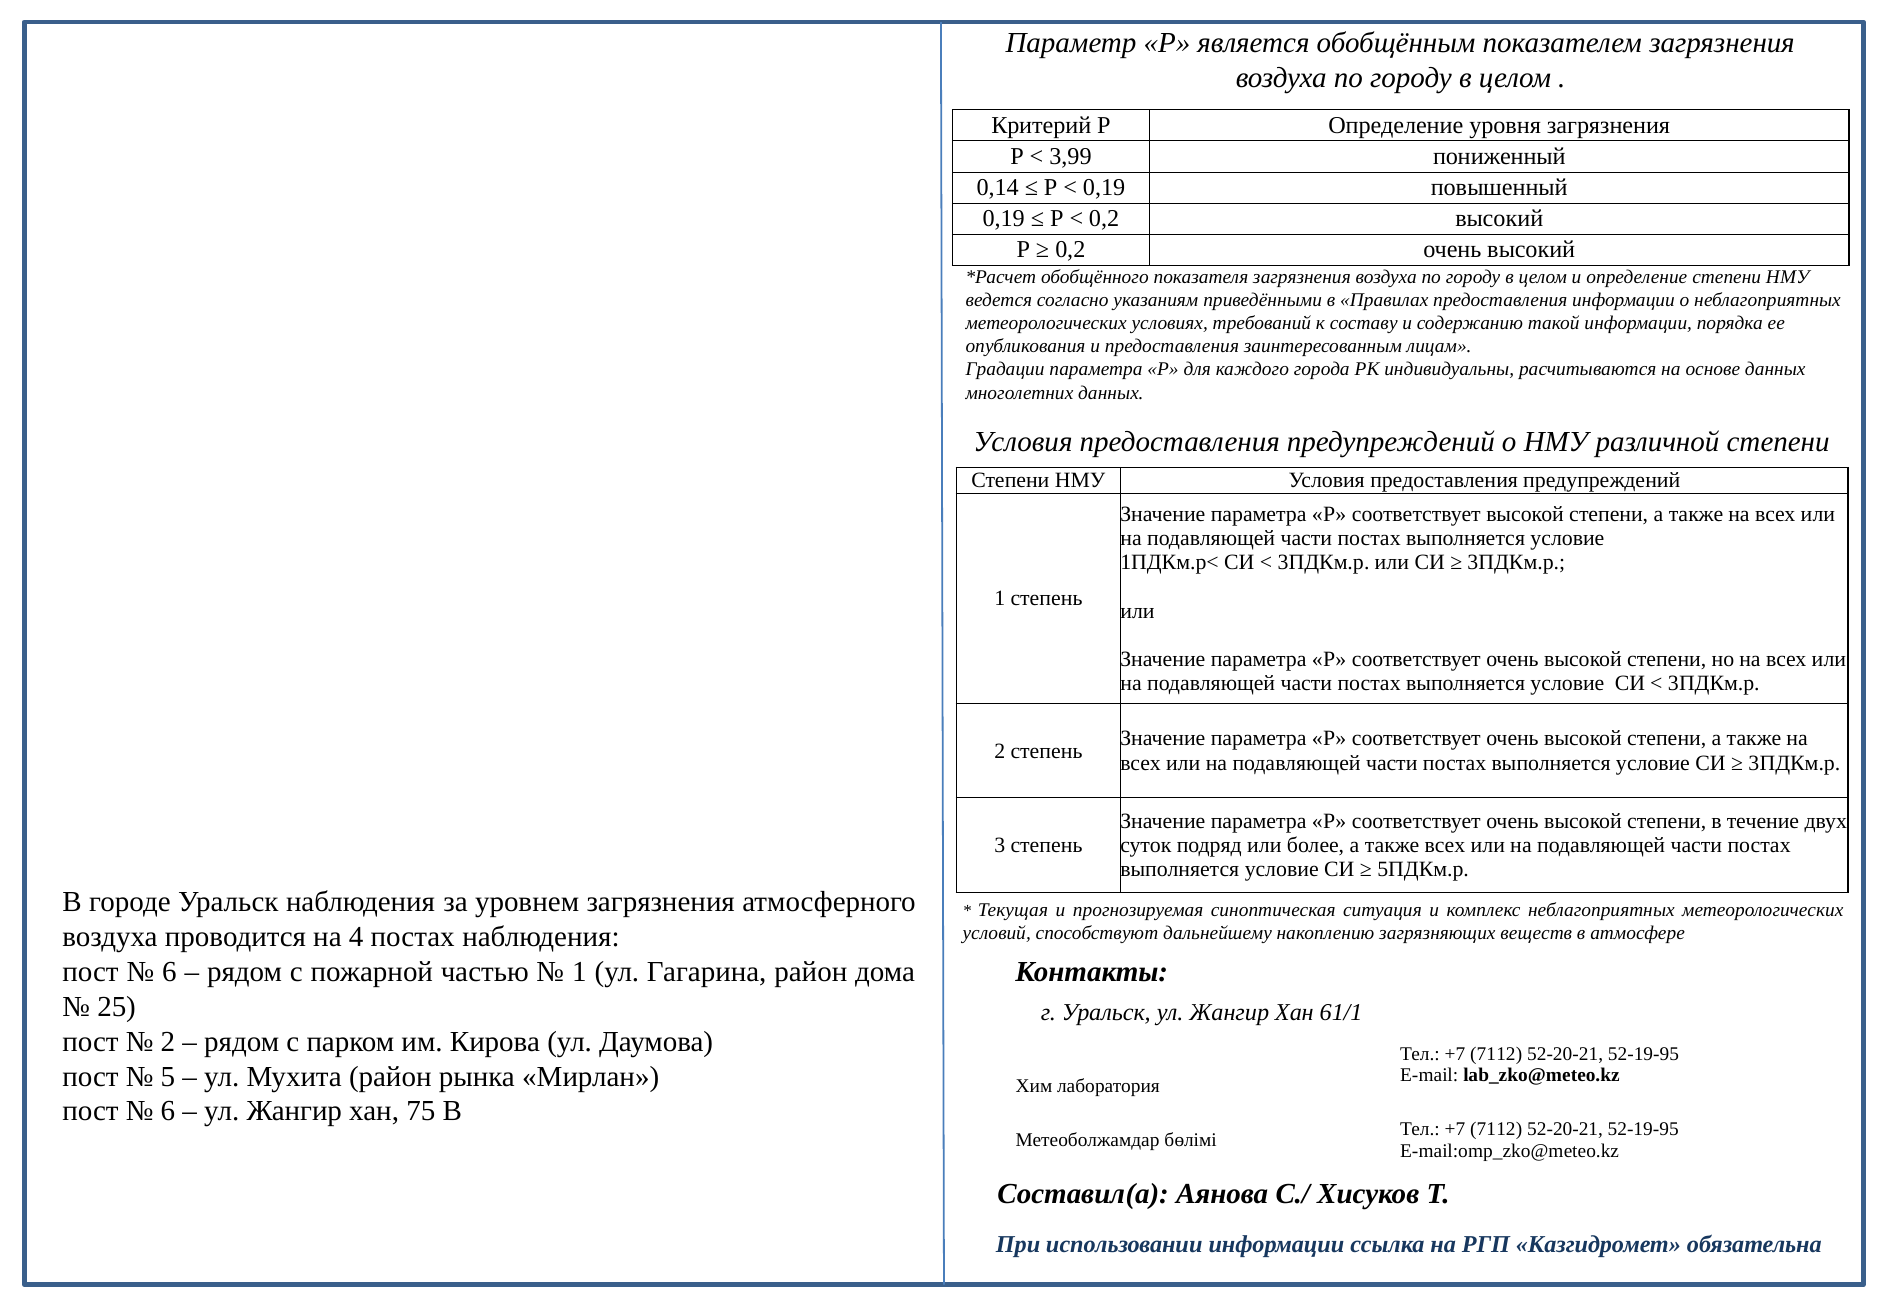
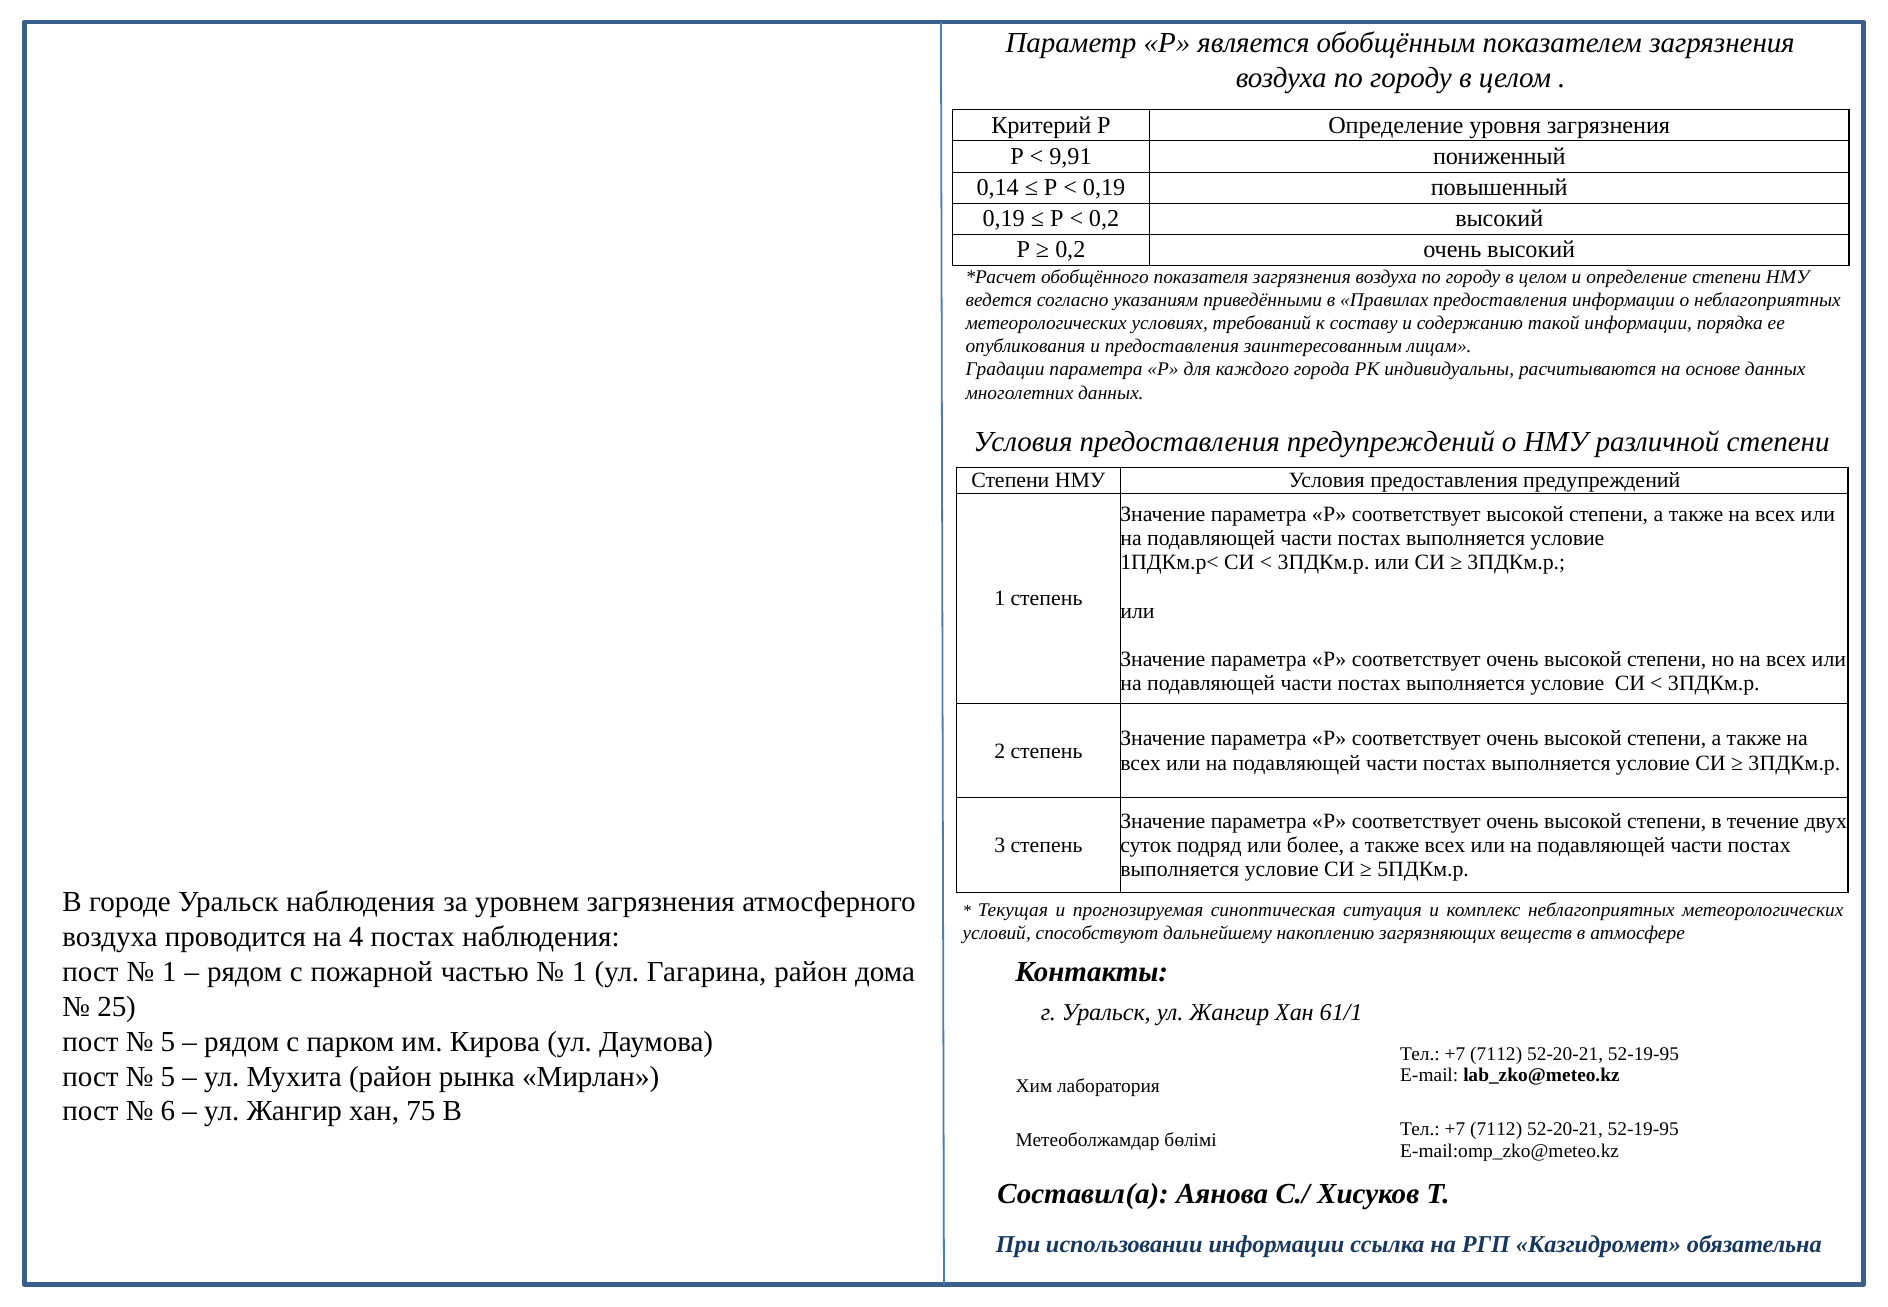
3,99: 3,99 -> 9,91 (1070, 156)
6: 6 -> 1 (169, 972)
2: 2 -> 5 (168, 1042)
